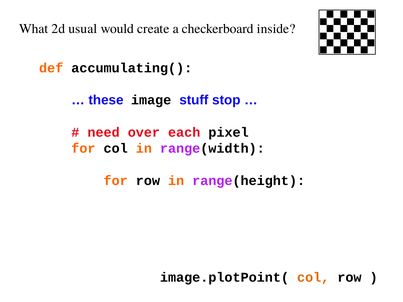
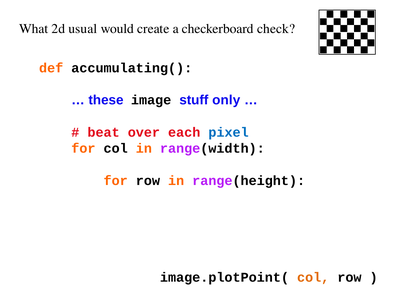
inside: inside -> check (276, 29)
stop: stop -> only (226, 100)
need: need -> beat (104, 133)
pixel colour: black -> blue (229, 133)
